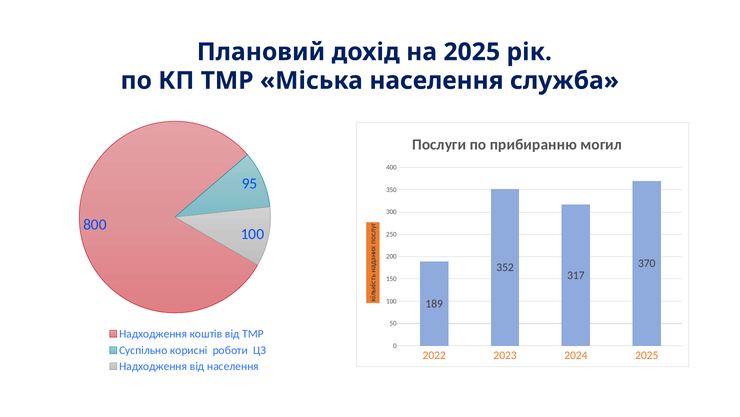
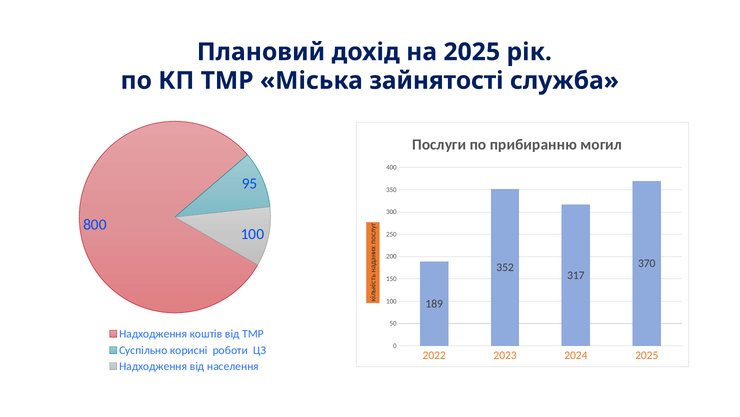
Міська населення: населення -> зайнятості (436, 81)
